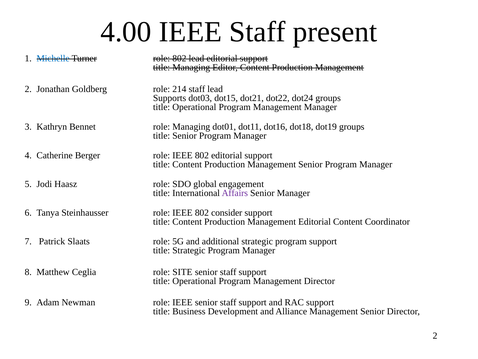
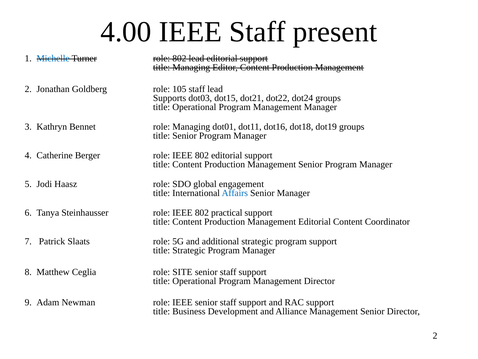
214: 214 -> 105 (179, 89)
Affairs colour: purple -> blue (235, 193)
consider: consider -> practical (227, 213)
